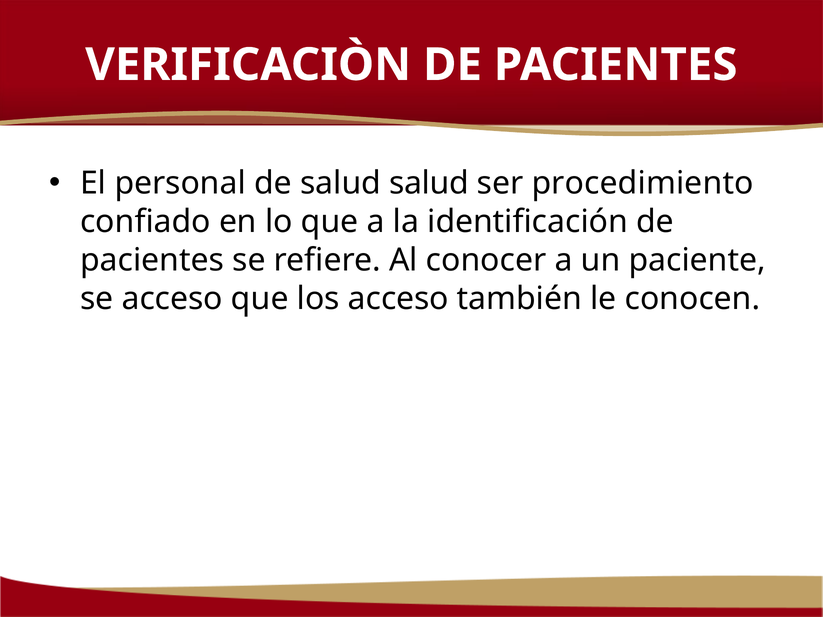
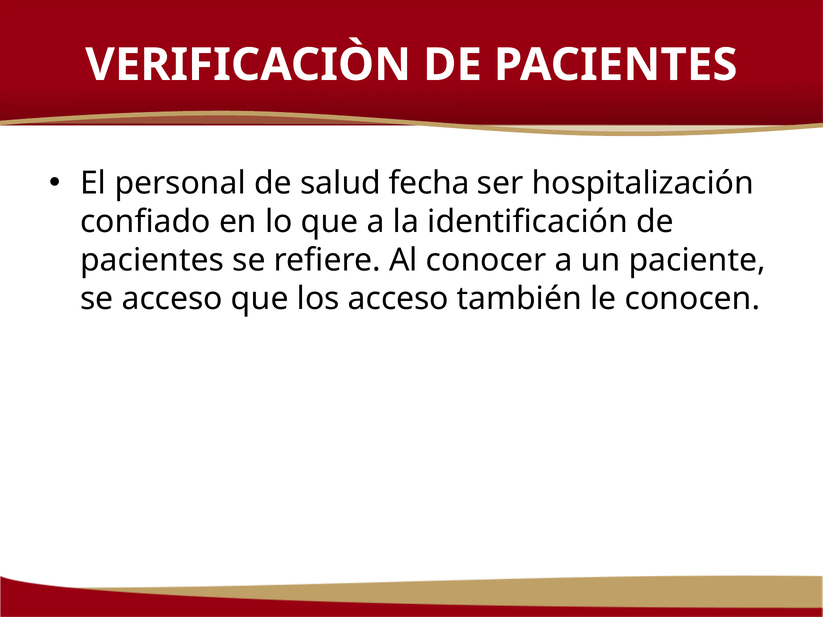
salud salud: salud -> fecha (429, 183)
procedimiento: procedimiento -> hospitalización (643, 183)
